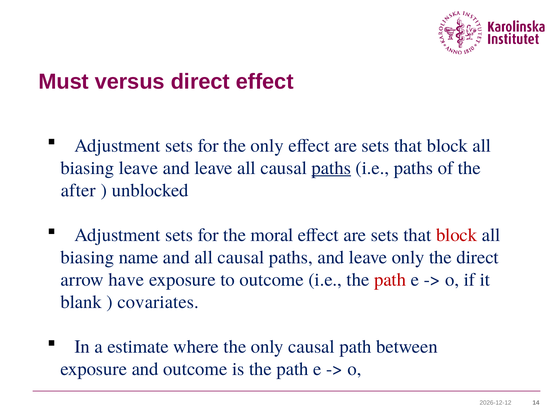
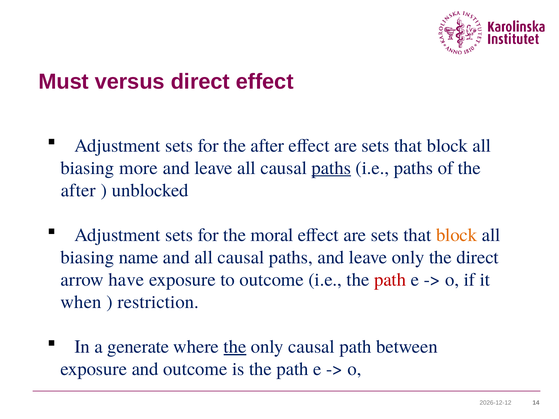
for the only: only -> after (267, 146)
biasing leave: leave -> more (138, 168)
block colour: red -> orange (457, 235)
blank: blank -> when (81, 302)
covariates: covariates -> restriction (158, 302)
estimate: estimate -> generate (138, 347)
the underline: none -> present (235, 347)
